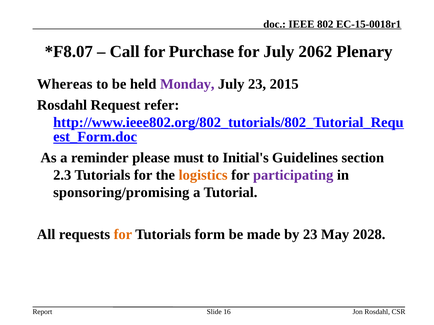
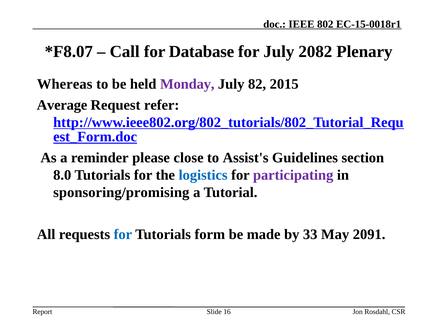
Purchase: Purchase -> Database (201, 52)
2062: 2062 -> 2082 (315, 52)
July 23: 23 -> 82 (257, 84)
Rosdahl: Rosdahl -> Average (62, 105)
must: must -> close (189, 158)
Initial's: Initial's -> Assist's (246, 158)
2.3: 2.3 -> 8.0 (62, 175)
logistics colour: orange -> blue (203, 175)
for colour: orange -> blue (123, 235)
by 23: 23 -> 33 (310, 235)
2028: 2028 -> 2091 (369, 235)
